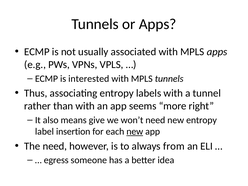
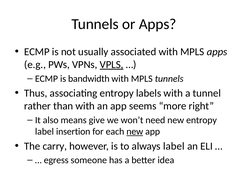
VPLS underline: none -> present (112, 65)
interested: interested -> bandwidth (89, 79)
The need: need -> carry (55, 146)
always from: from -> label (174, 146)
